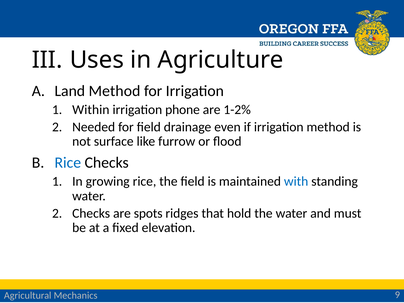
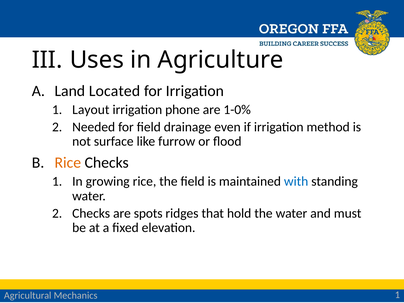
Land Method: Method -> Located (114, 91)
Within: Within -> Layout (91, 110)
1-2%: 1-2% -> 1-0% (237, 110)
Rice colour: blue -> orange (68, 163)
Mechanics 9: 9 -> 1 (397, 295)
